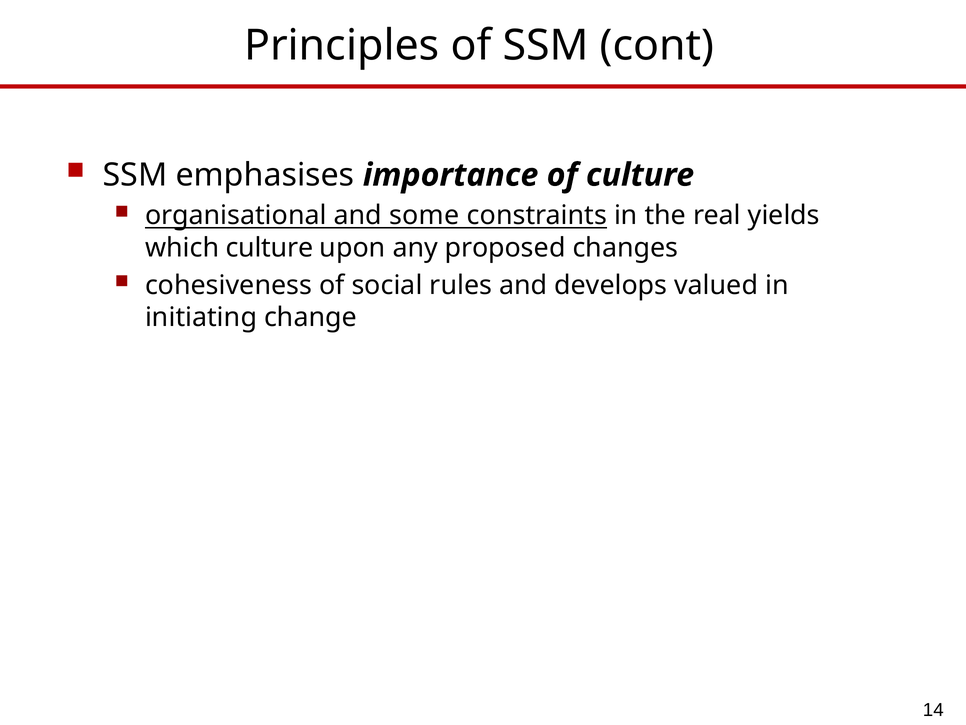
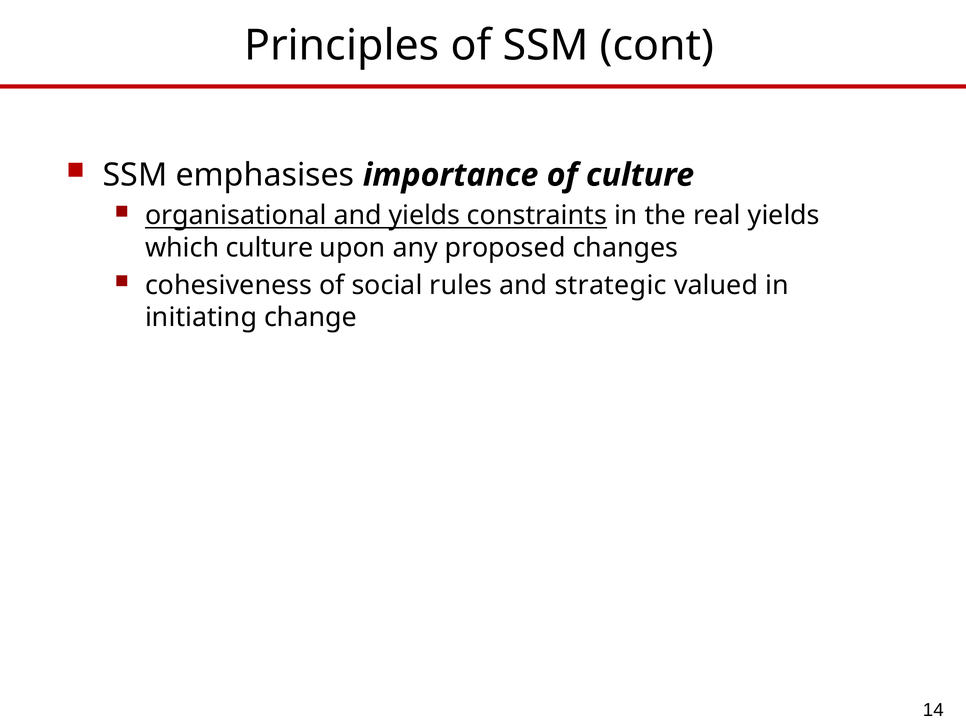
and some: some -> yields (424, 215)
develops: develops -> strategic (611, 285)
